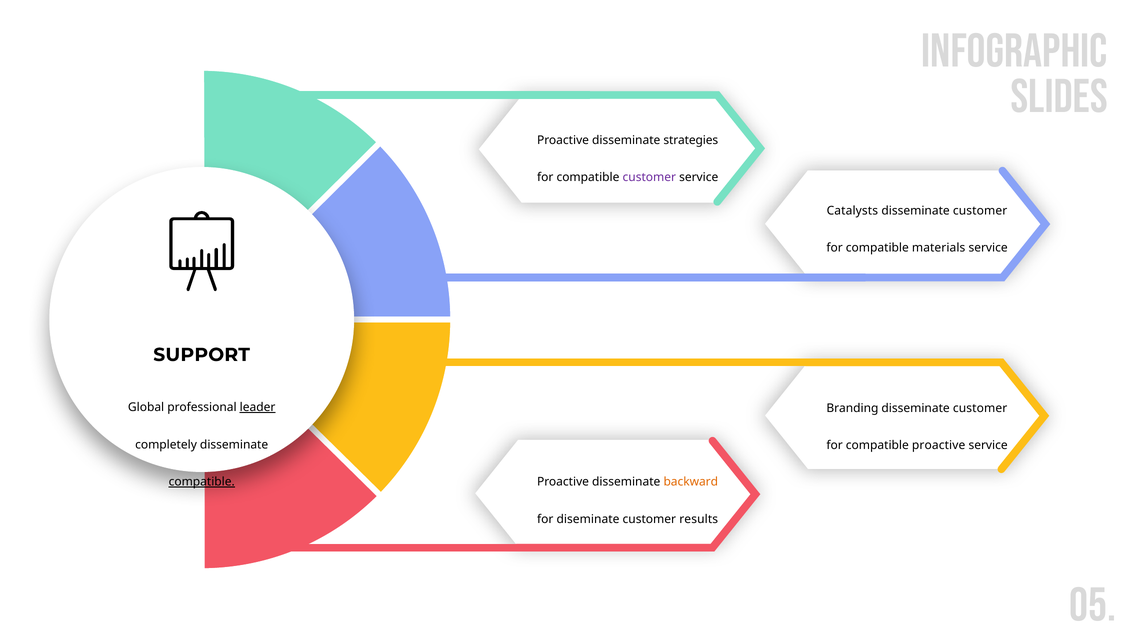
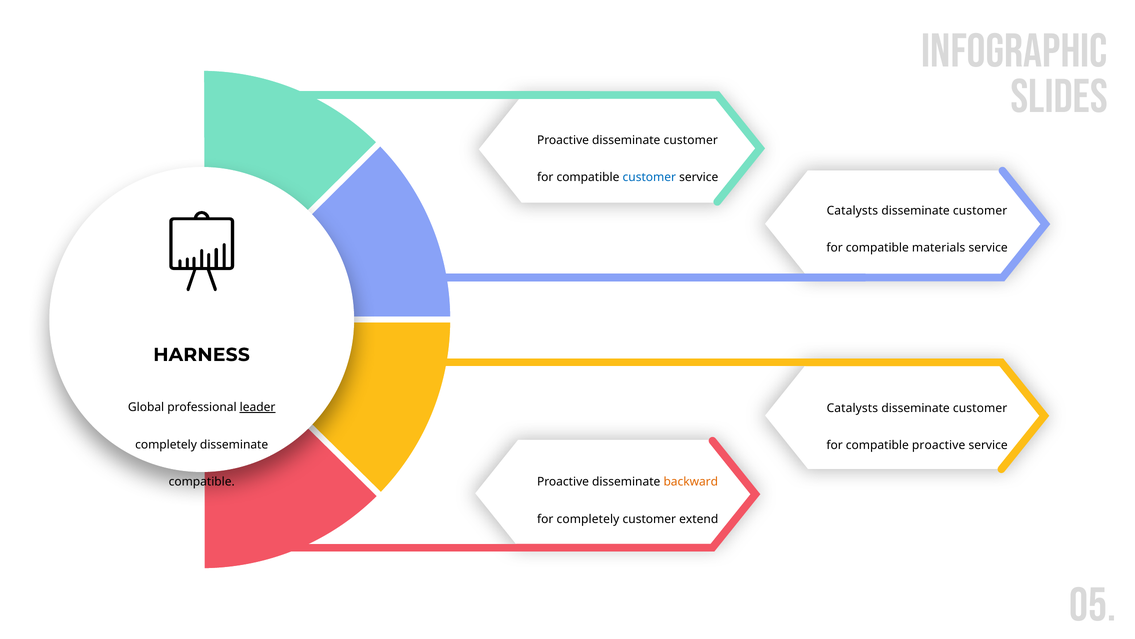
Proactive disseminate strategies: strategies -> customer (691, 140)
customer colour: purple -> blue (649, 177)
SUPPORT: SUPPORT -> HARNESS (202, 355)
Branding: Branding -> Catalysts (852, 408)
compatible underline: present -> none (202, 482)
for diseminate: diseminate -> completely (588, 519)
results: results -> extend (699, 519)
